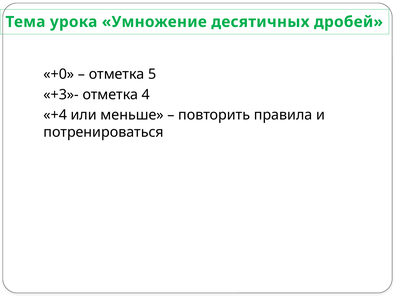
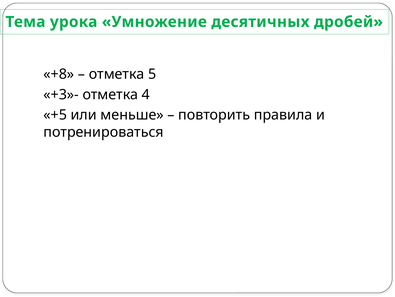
+0: +0 -> +8 (59, 74)
+4: +4 -> +5 (55, 115)
